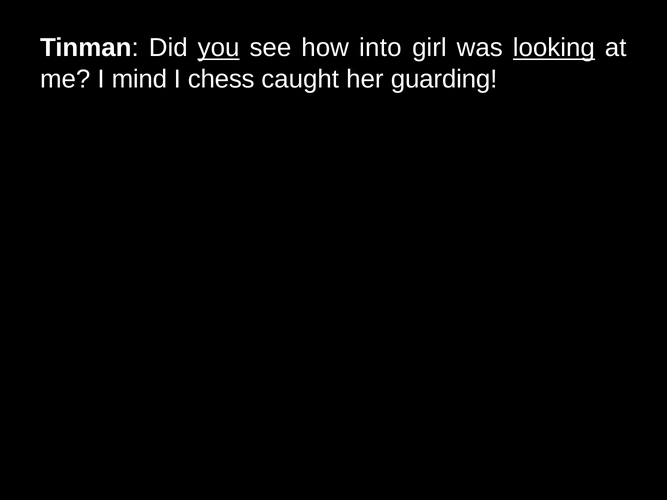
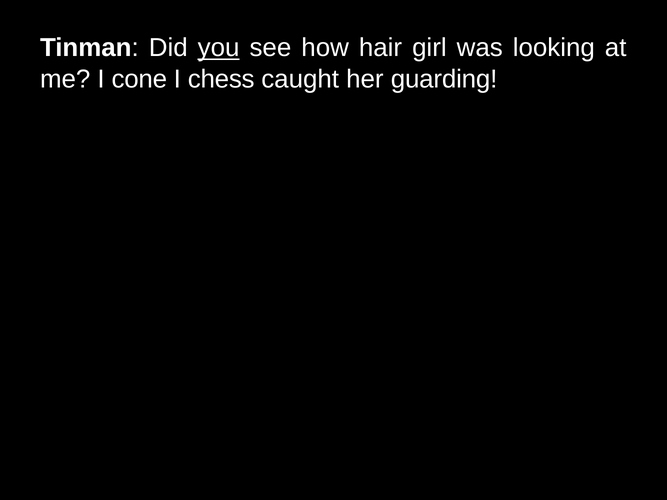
into: into -> hair (380, 48)
looking underline: present -> none (554, 48)
mind: mind -> cone (139, 79)
